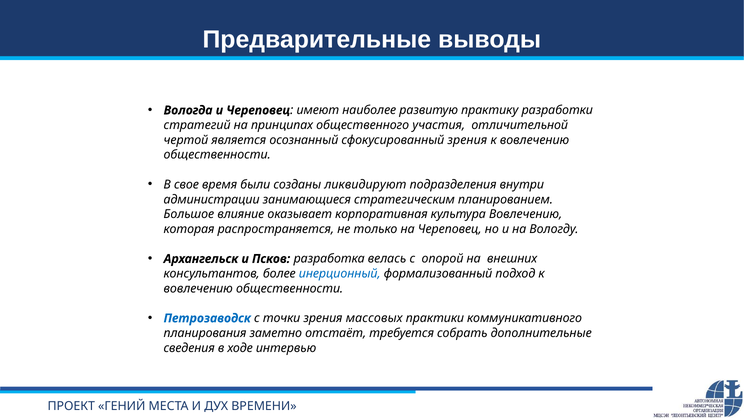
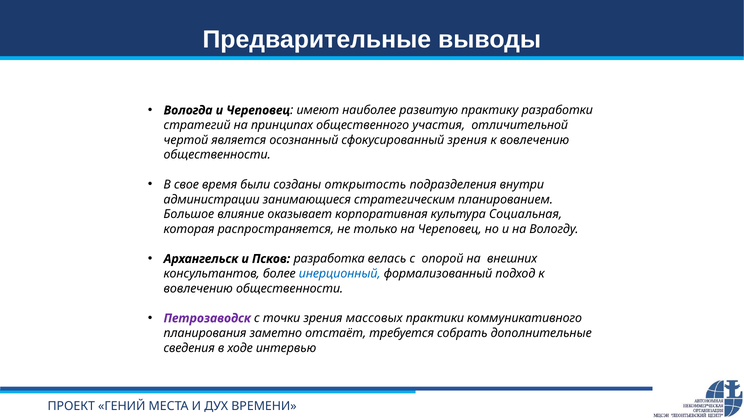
ликвидируют: ликвидируют -> открытость (365, 185)
культура Вовлечению: Вовлечению -> Социальная (526, 215)
Петрозаводск colour: blue -> purple (207, 319)
